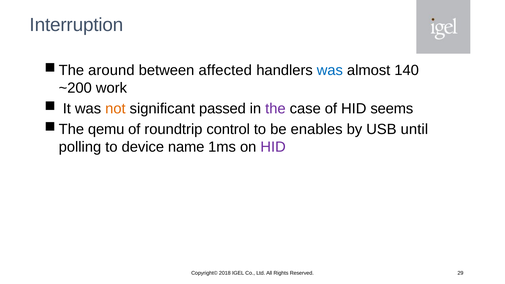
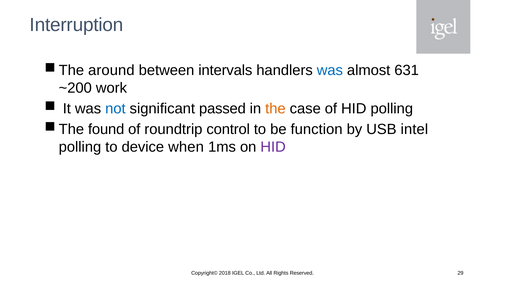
affected: affected -> intervals (225, 70)
140: 140 -> 631 (407, 70)
not colour: orange -> blue (115, 109)
the colour: purple -> orange (275, 109)
HID seems: seems -> polling (392, 109)
qemu: qemu -> found (106, 129)
enables: enables -> function (317, 129)
until: until -> intel (414, 129)
name: name -> when (186, 147)
